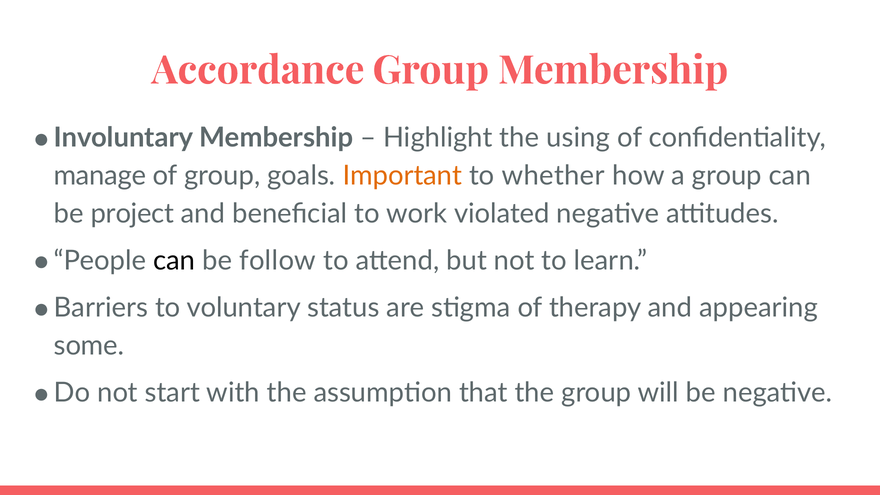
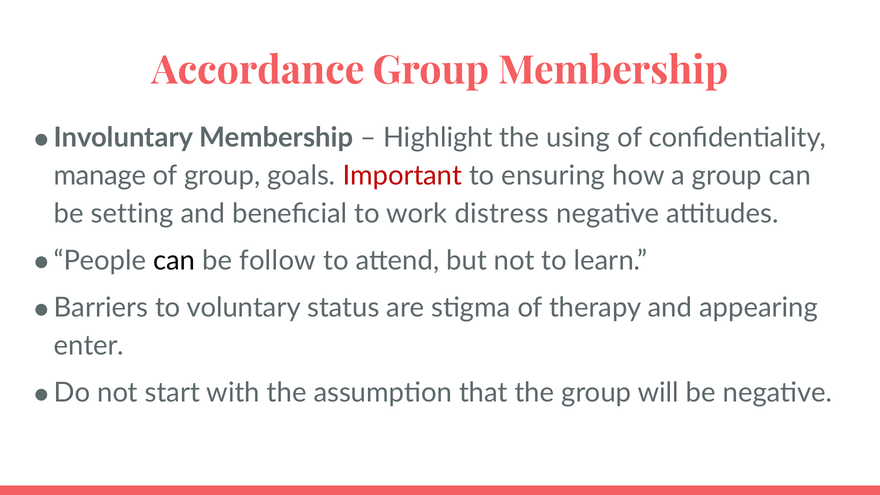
Important colour: orange -> red (402, 175)
whether: whether -> ensuring (553, 175)
project: project -> setting (132, 213)
violated: violated -> distress (502, 213)
some: some -> enter (89, 346)
